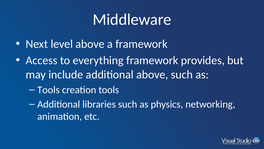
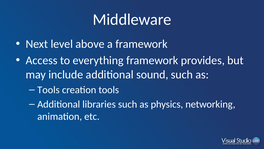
additional above: above -> sound (152, 74)
